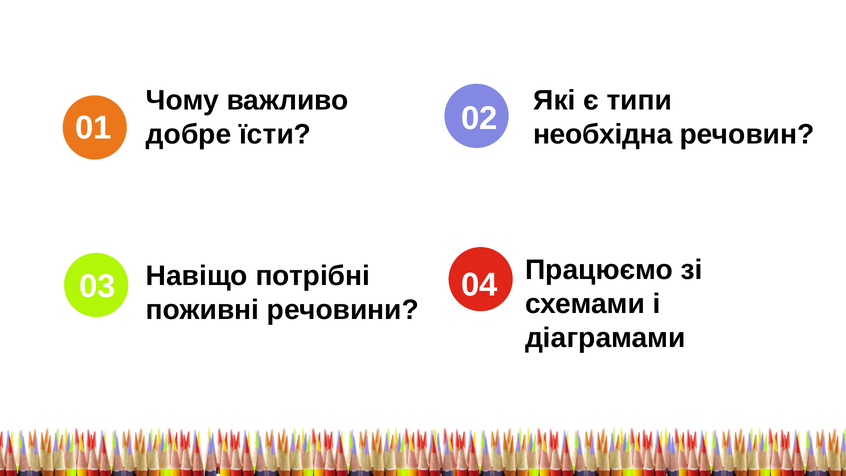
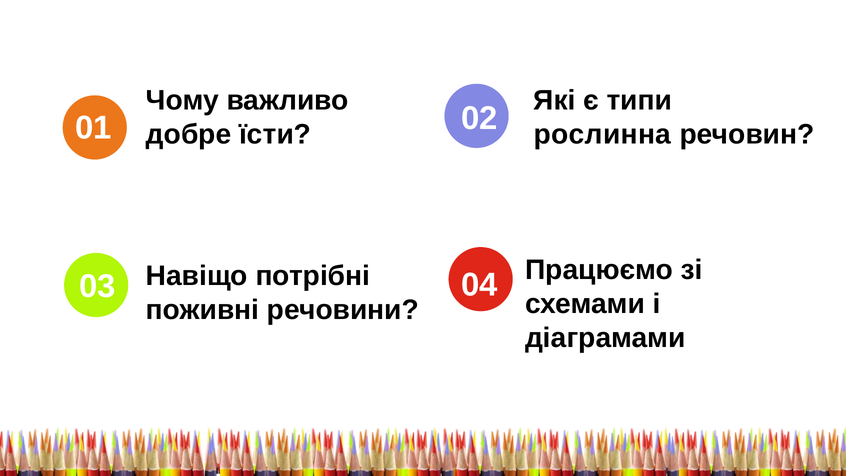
необхідна: необхідна -> рослинна (602, 134)
